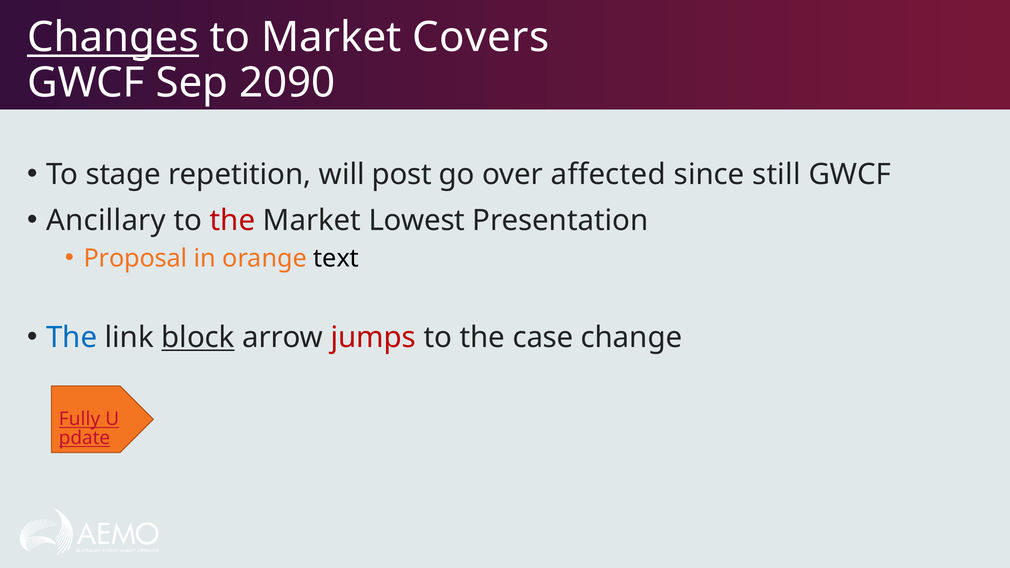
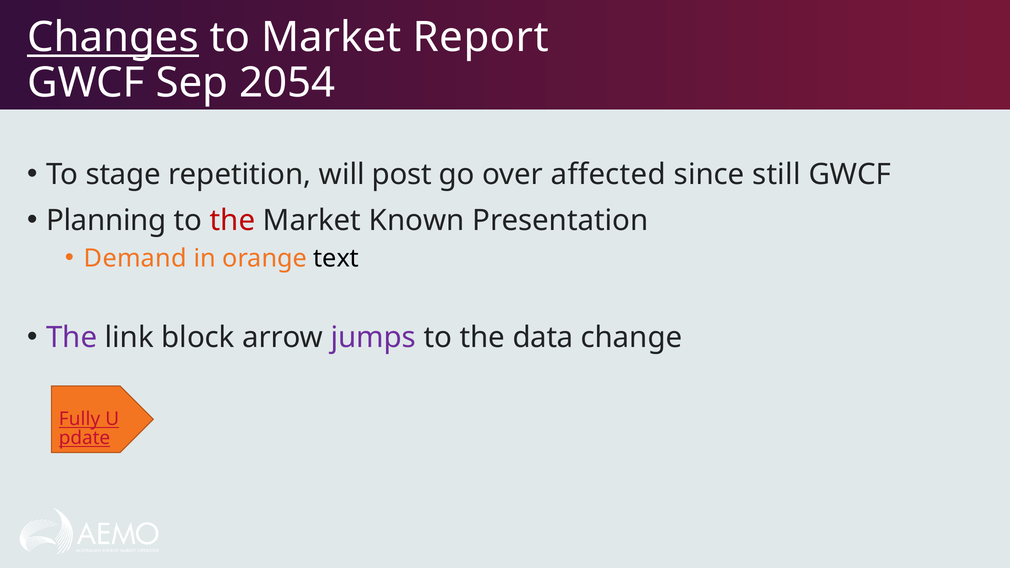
Covers: Covers -> Report (481, 38)
2090: 2090 -> 2054 (287, 83)
Ancillary: Ancillary -> Planning (106, 221)
Lowest: Lowest -> Known (417, 221)
Proposal: Proposal -> Demand (135, 258)
The colour: blue -> purple (72, 338)
block underline: present -> none (198, 338)
jumps colour: red -> purple (373, 338)
case: case -> data (543, 338)
